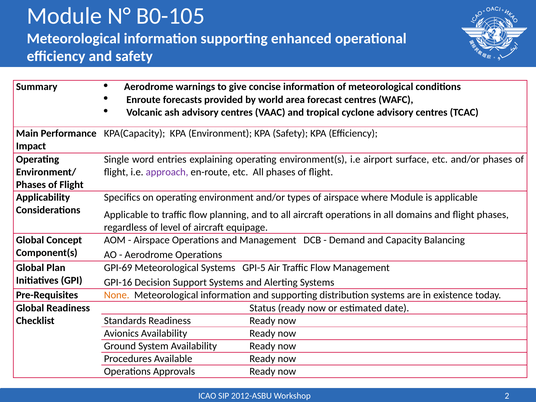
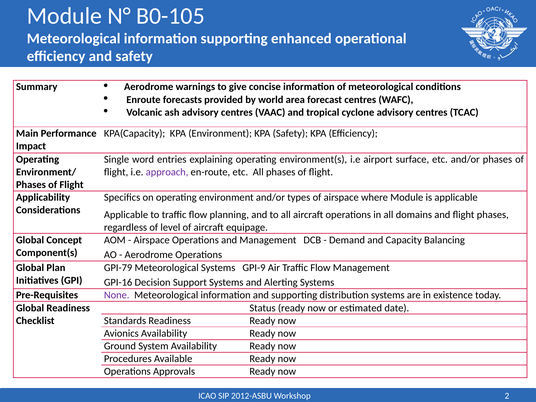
GPI-69: GPI-69 -> GPI-79 (118, 268)
GPI-5: GPI-5 -> GPI-9 (254, 268)
None colour: orange -> purple (117, 295)
